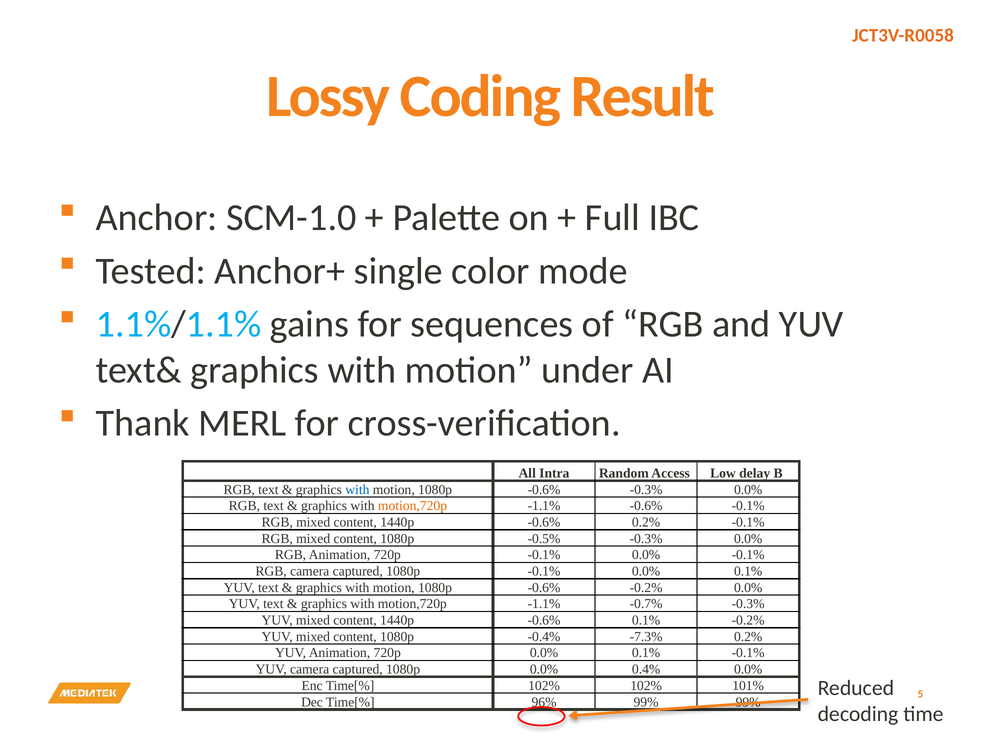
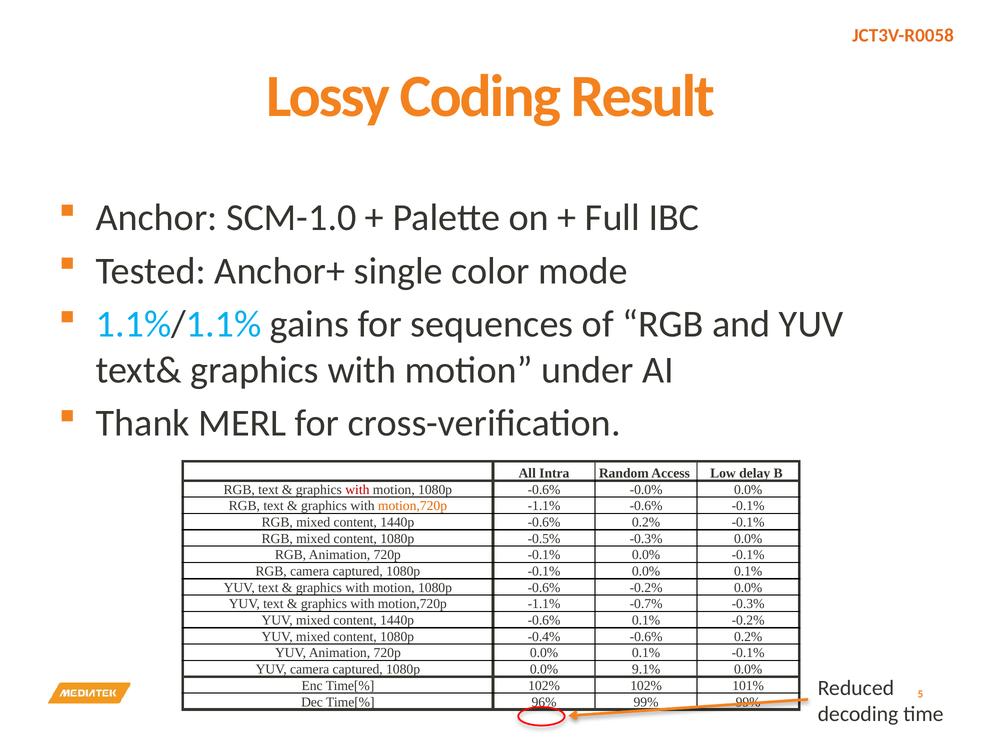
with colour: blue -> red (357, 490)
-0.6% -0.3%: -0.3% -> -0.0% (646, 490)
-0.4% -7.3%: -7.3% -> -0.6% (646, 637)
0.4%: 0.4% -> 9.1% (646, 670)
